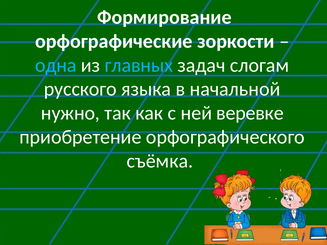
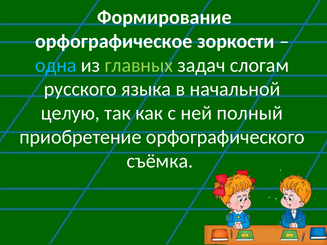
орфографические: орфографические -> орфографическое (114, 41)
главных colour: light blue -> light green (139, 65)
нужно: нужно -> целую (70, 113)
веревке: веревке -> полный (250, 113)
